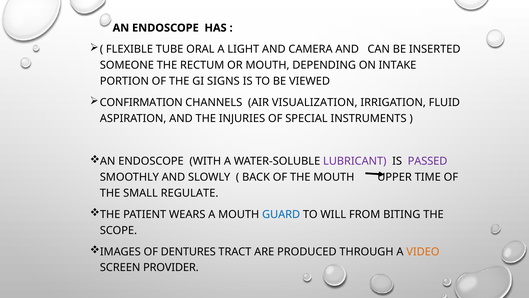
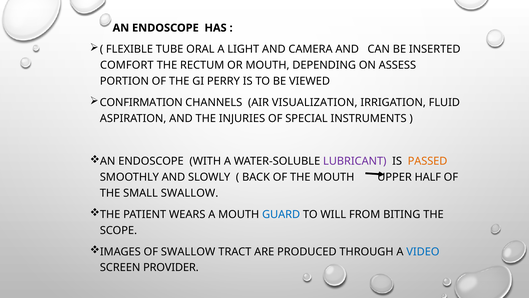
SOMEONE: SOMEONE -> COMFORT (127, 65)
INTAKE: INTAKE -> ASSESS (397, 65)
SIGNS: SIGNS -> PERRY (223, 81)
PASSED colour: purple -> orange (428, 161)
TIME: TIME -> HALF (428, 177)
SMALL REGULATE: REGULATE -> SWALLOW (190, 193)
OF DENTURES: DENTURES -> SWALLOW (188, 251)
VIDEO colour: orange -> blue (423, 251)
